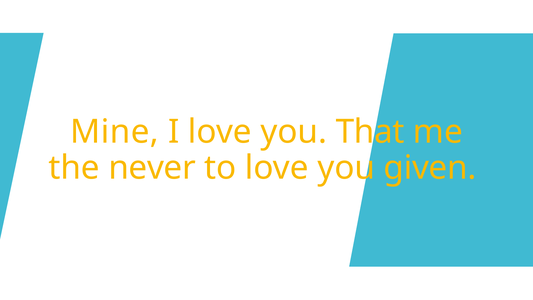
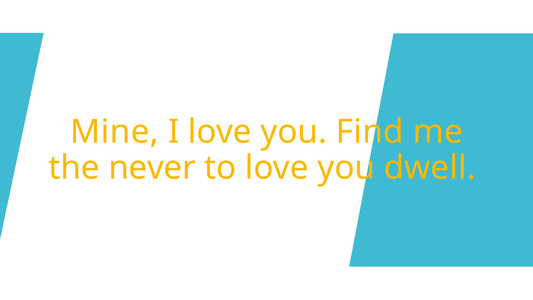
That: That -> Find (370, 132)
given: given -> dwell (430, 168)
